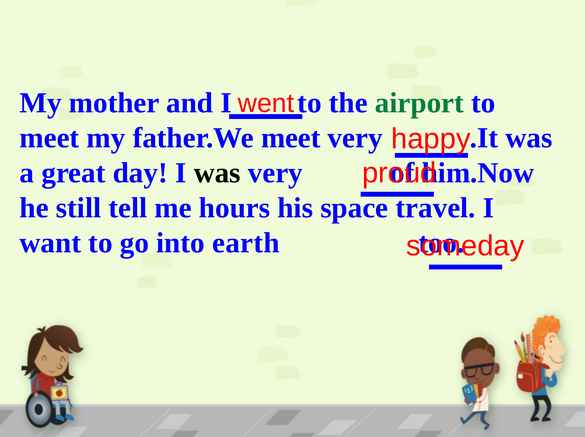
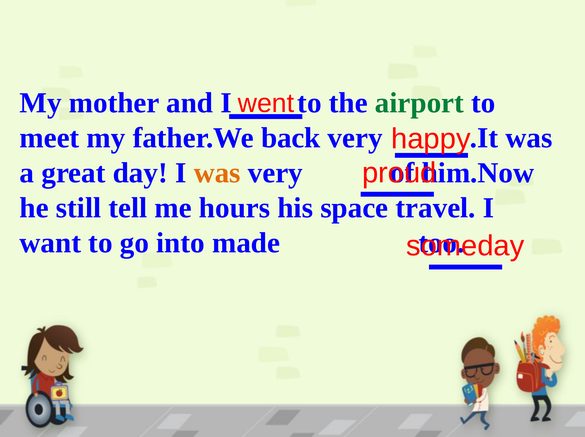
father.We meet: meet -> back (291, 138)
was colour: black -> orange (217, 173)
earth: earth -> made (246, 243)
